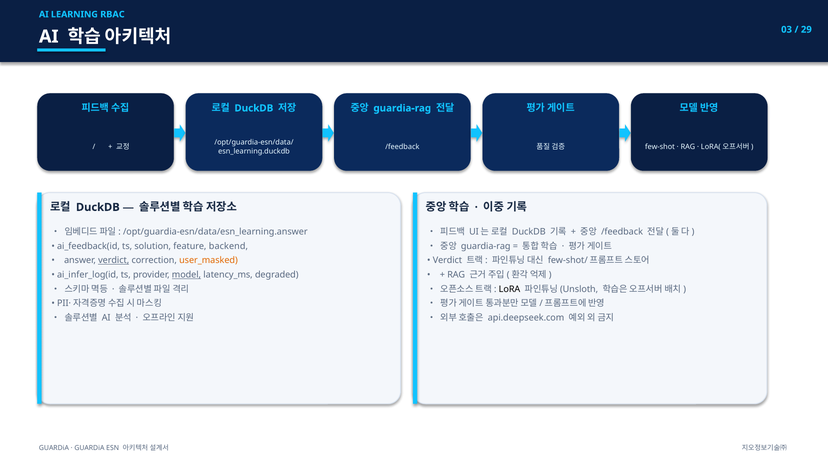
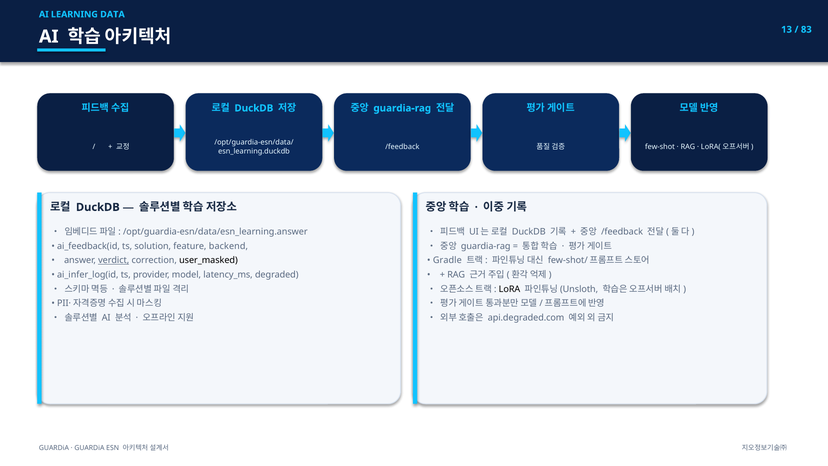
RBAC: RBAC -> DATA (112, 14)
03: 03 -> 13 (787, 30)
29: 29 -> 83 (806, 30)
user_masked colour: orange -> black (208, 260)
Verdict: Verdict -> Gradle (447, 260)
model underline: present -> none (186, 275)
api.deepseek.com: api.deepseek.com -> api.degraded.com (526, 318)
